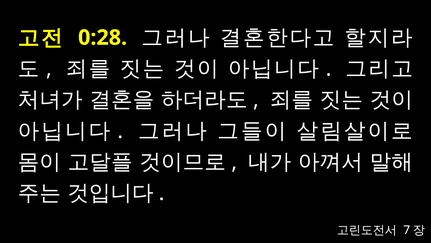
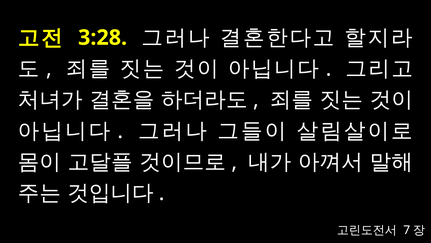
0:28: 0:28 -> 3:28 (103, 38)
